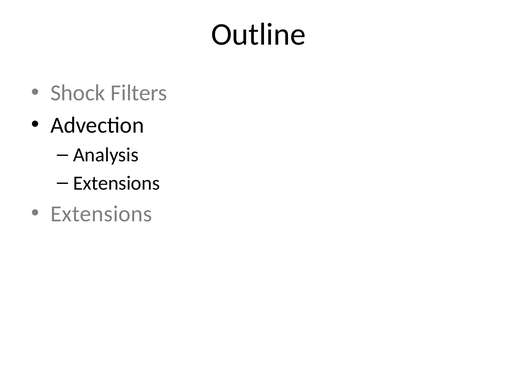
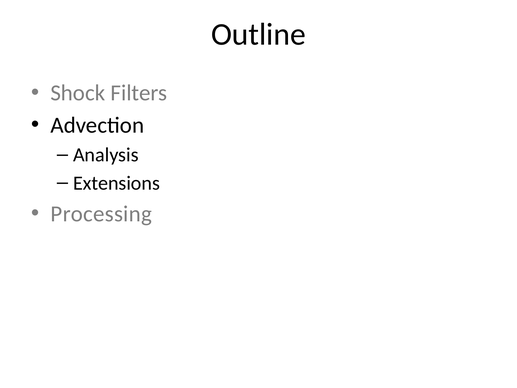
Extensions: Extensions -> Processing (101, 214)
